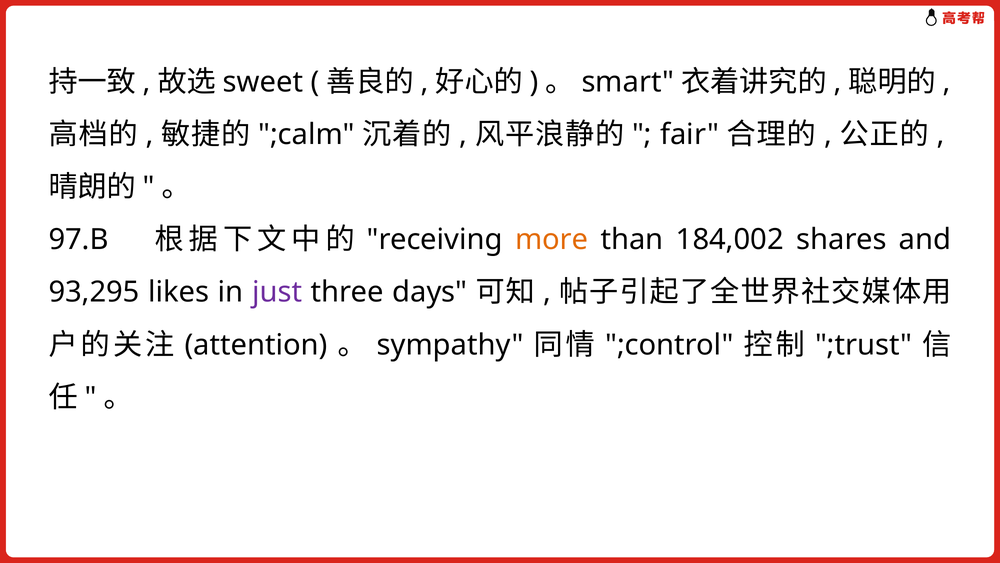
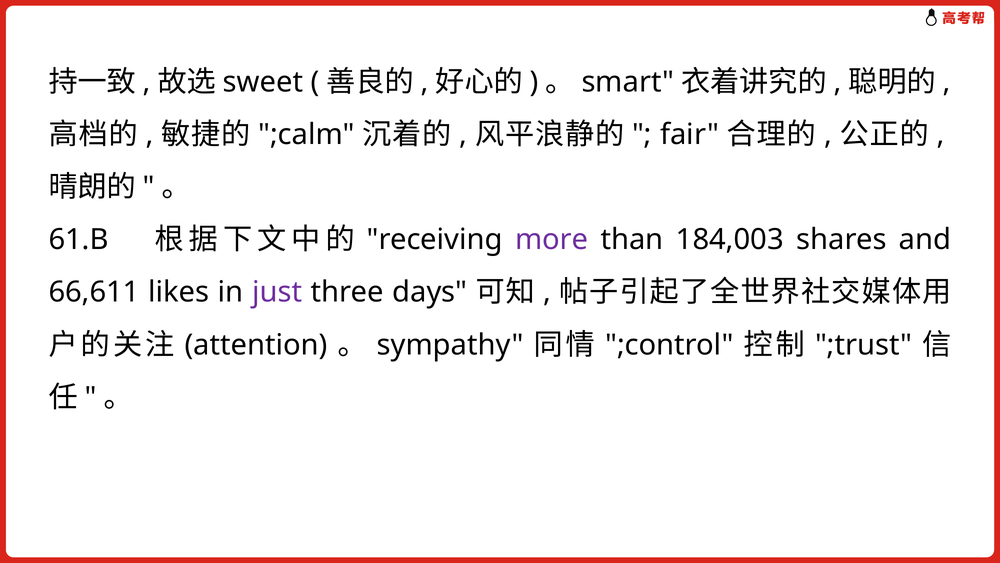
97.B: 97.B -> 61.B (79, 240)
more colour: orange -> purple (552, 240)
184,002: 184,002 -> 184,003 (730, 240)
93,295: 93,295 -> 66,611 (94, 292)
